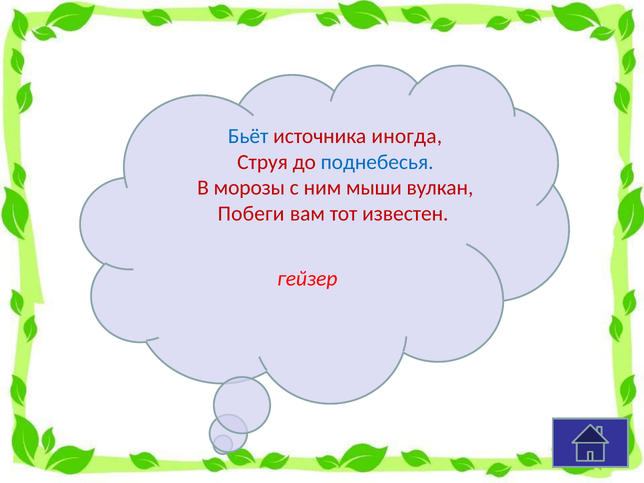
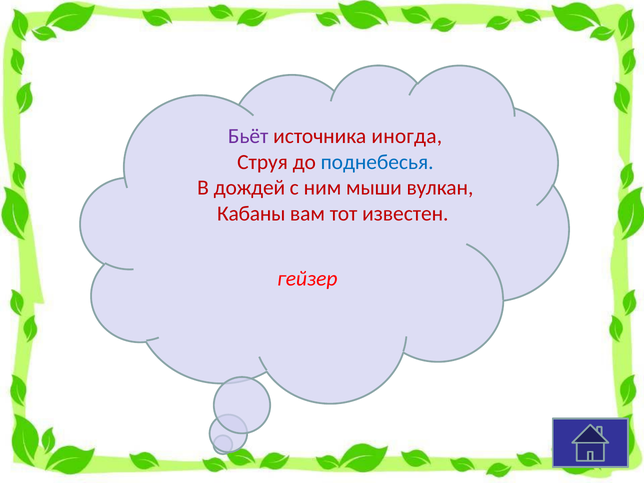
Бьёт colour: blue -> purple (248, 136)
морозы: морозы -> дождей (249, 188)
Побеги: Побеги -> Кабаны (251, 214)
